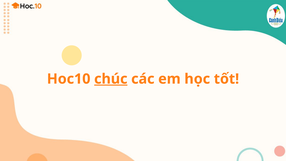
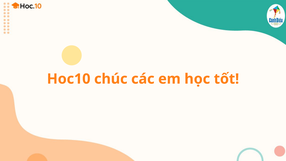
chúc underline: present -> none (111, 79)
